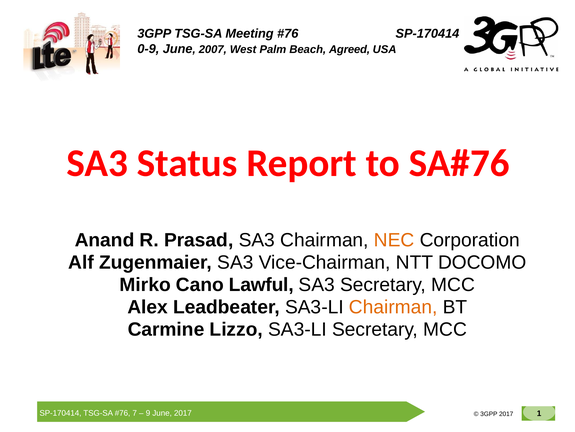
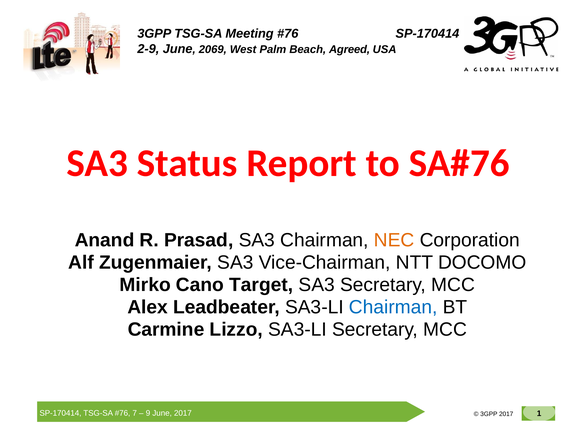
0-9: 0-9 -> 2-9 (148, 49)
2007: 2007 -> 2069 (213, 49)
Lawful: Lawful -> Target (261, 284)
Chairman colour: orange -> blue (393, 307)
